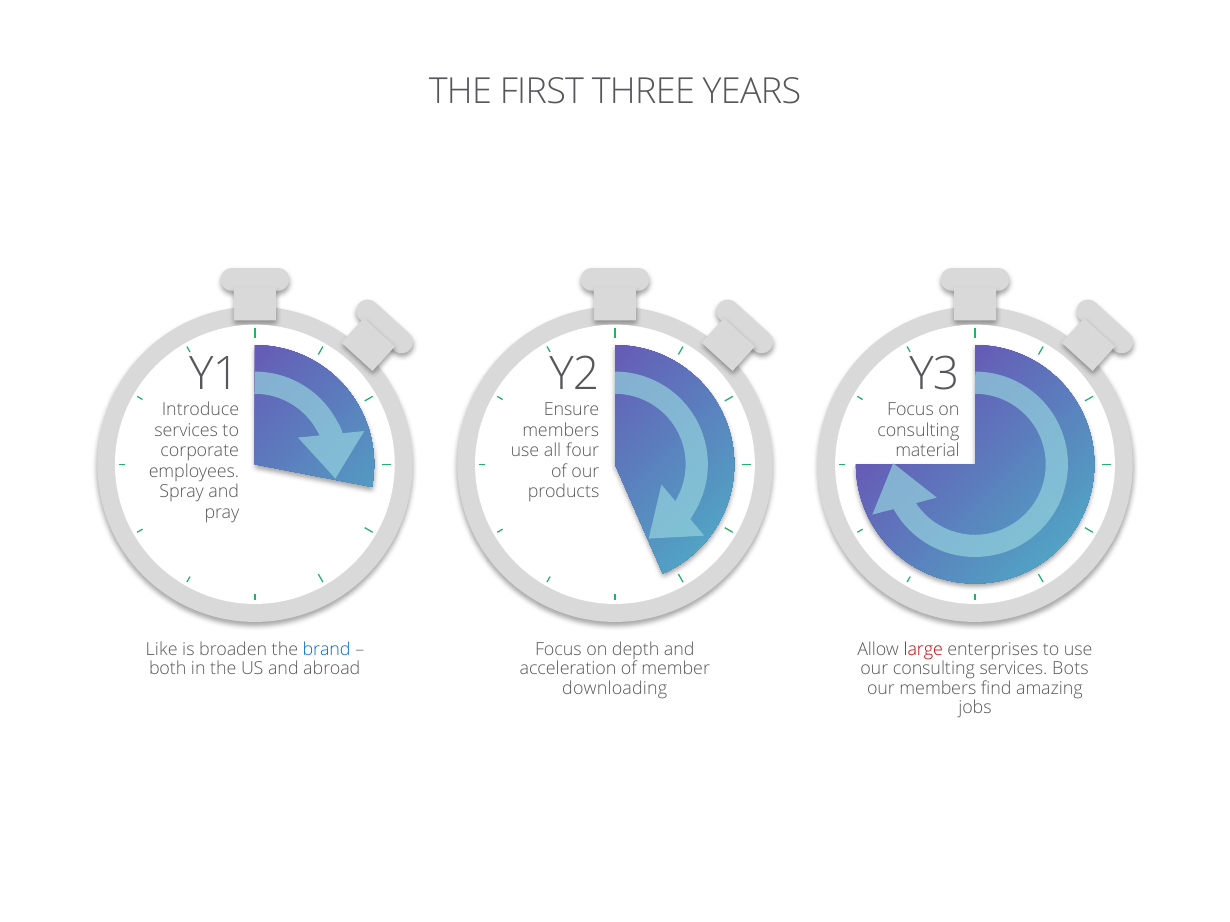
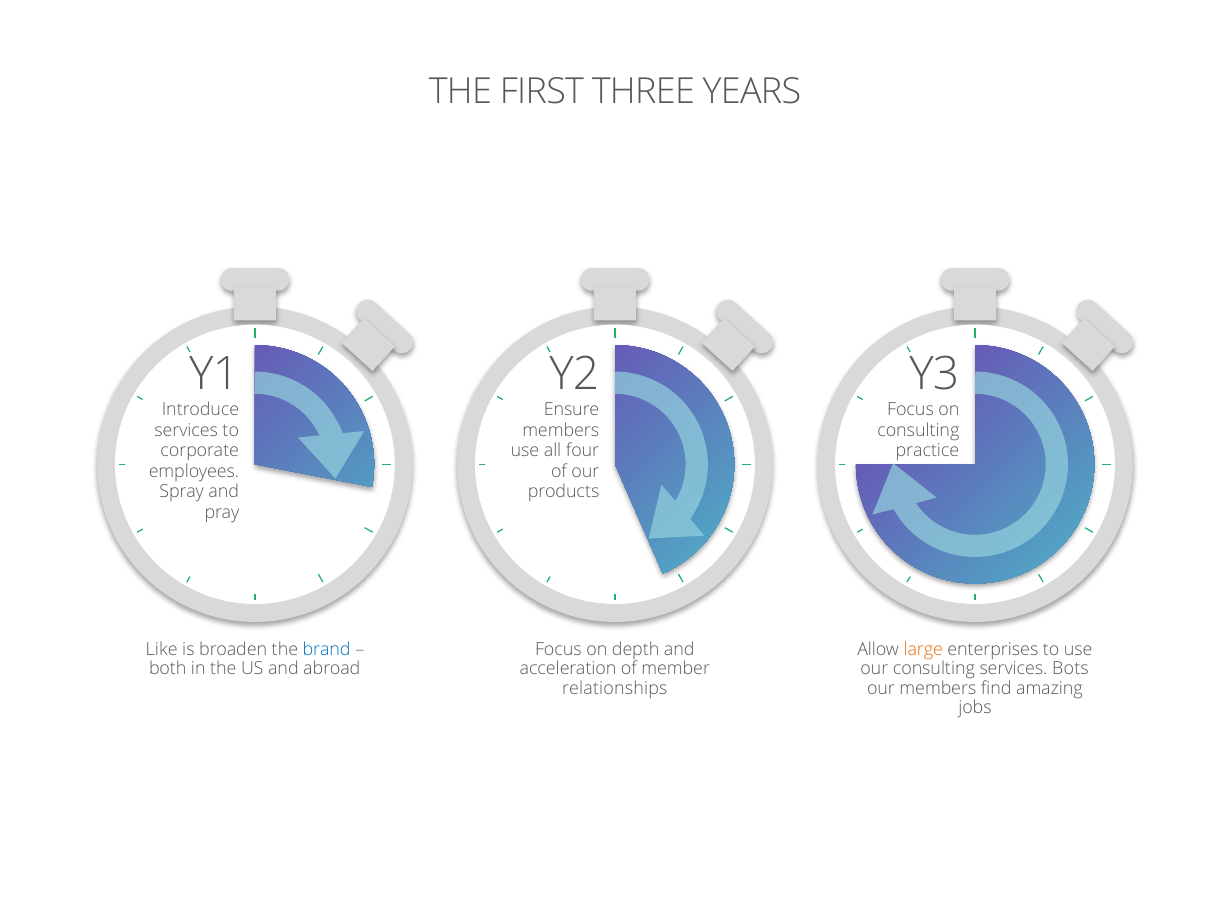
material: material -> practice (927, 451)
large colour: red -> orange (923, 650)
downloading: downloading -> relationships (615, 689)
